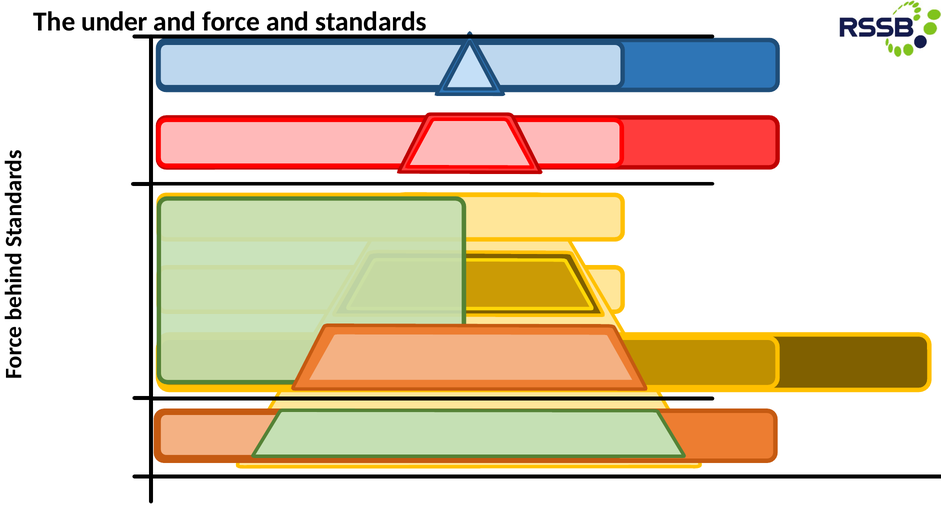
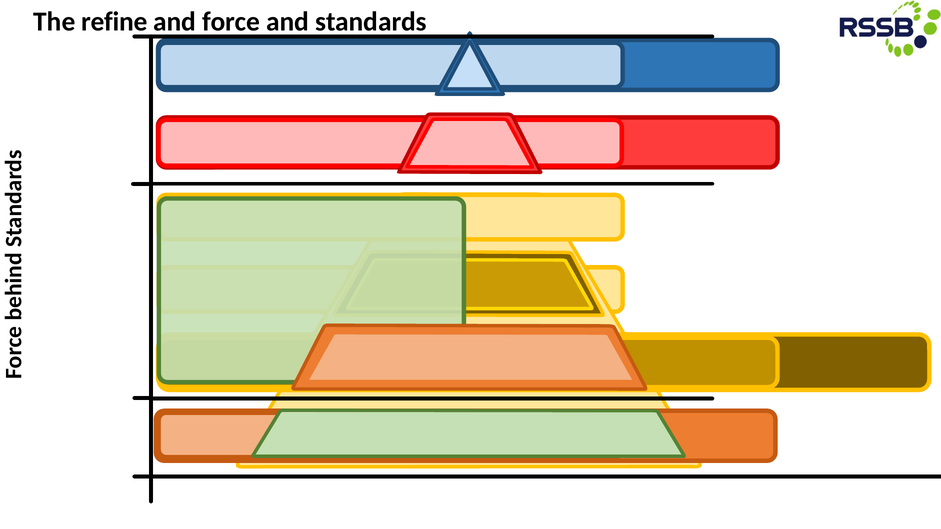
under: under -> refine (114, 22)
